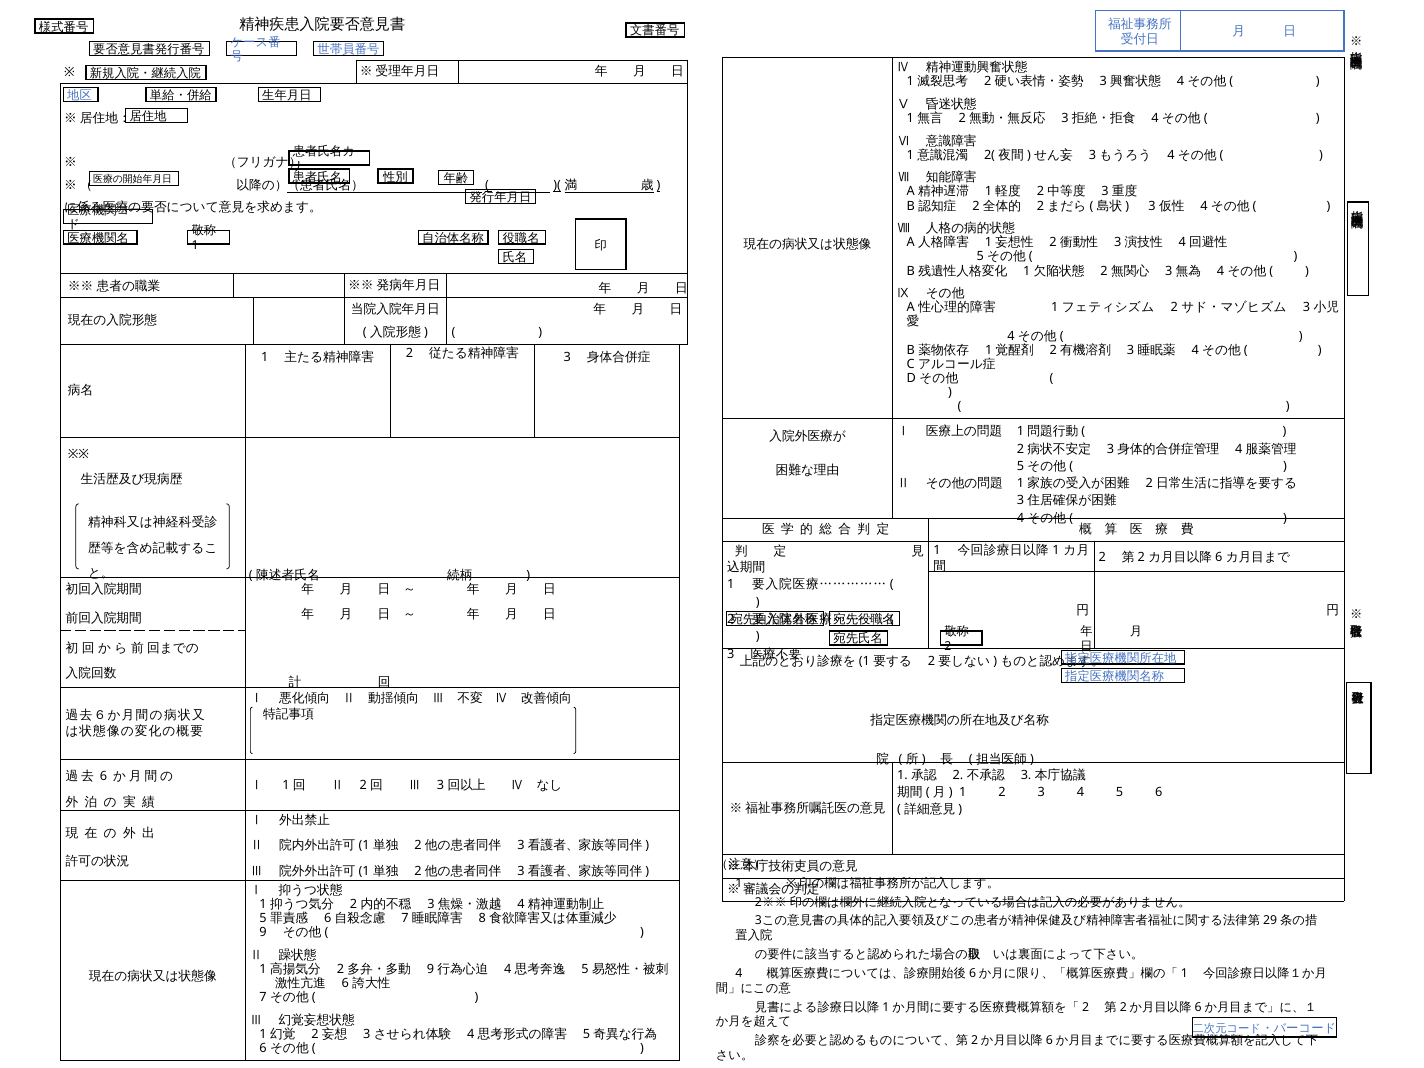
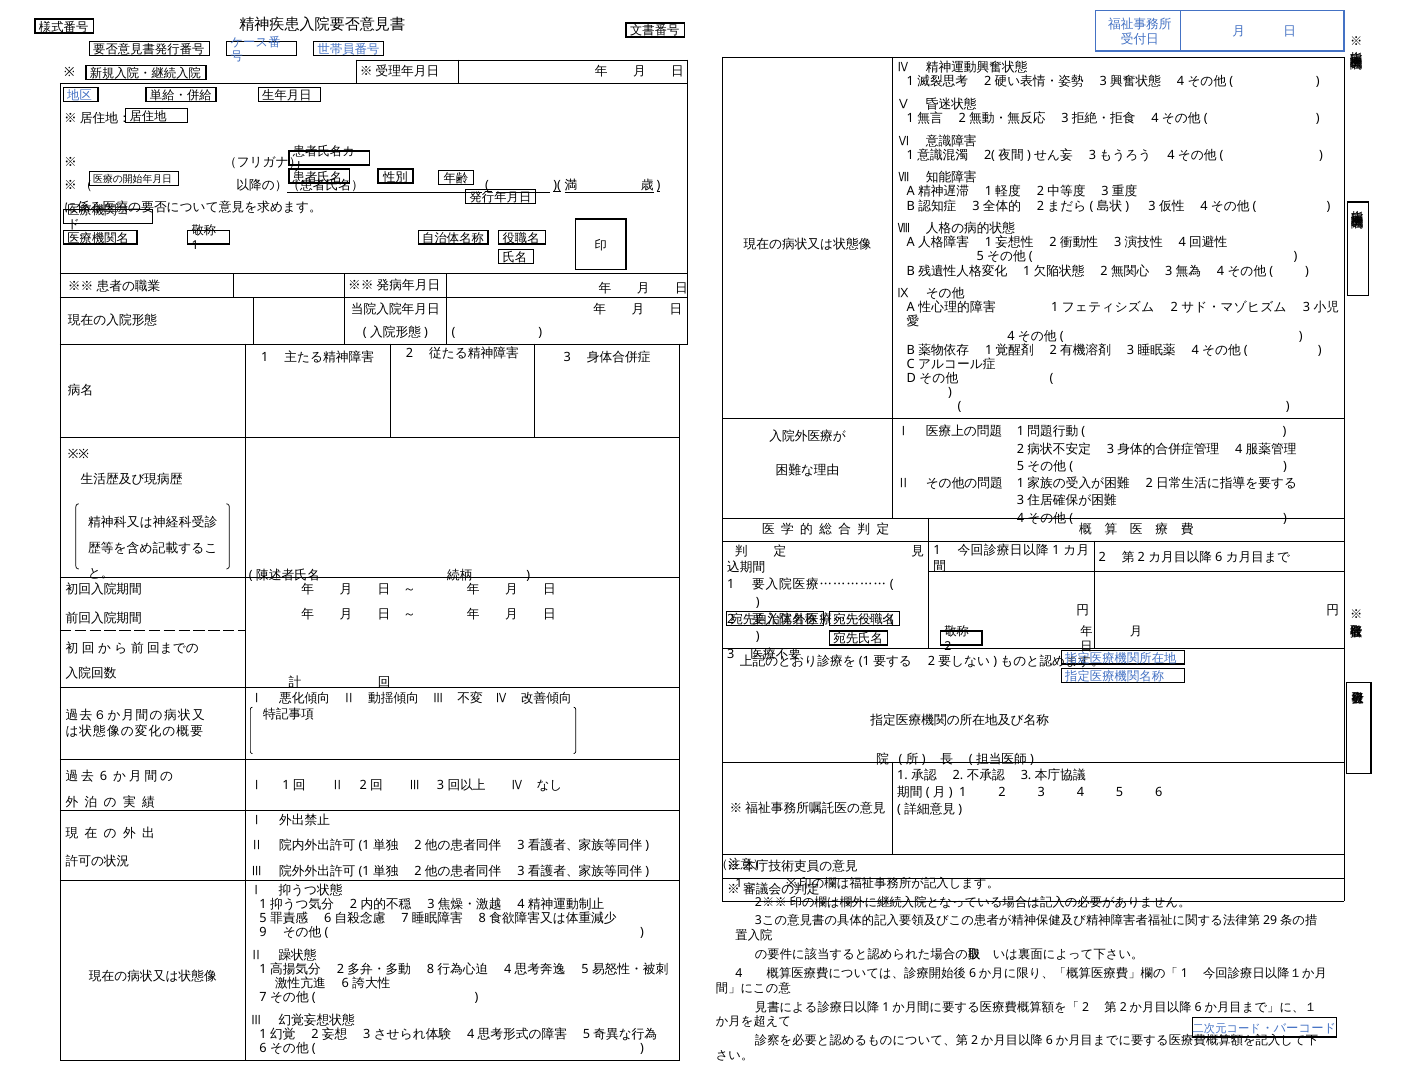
2: 2 -> 3 (976, 206)
9: 9 -> 8 (430, 969)
